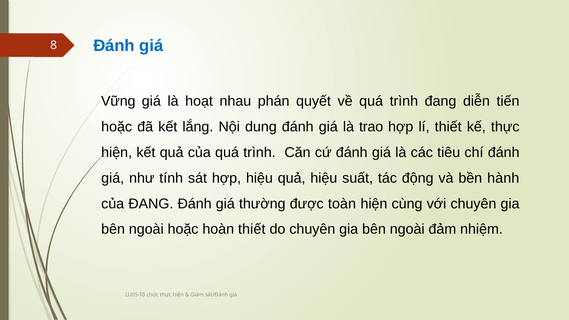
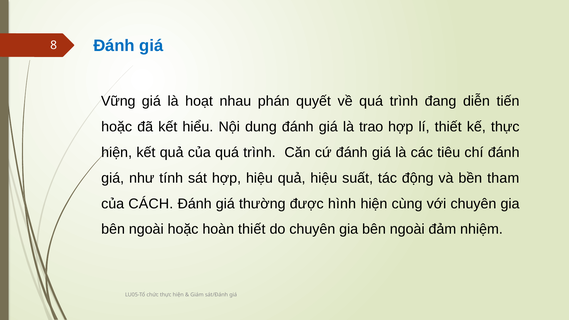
lắng: lắng -> hiểu (198, 127)
hành: hành -> tham (503, 178)
của ĐANG: ĐANG -> CÁCH (151, 204)
toàn: toàn -> hình (342, 204)
